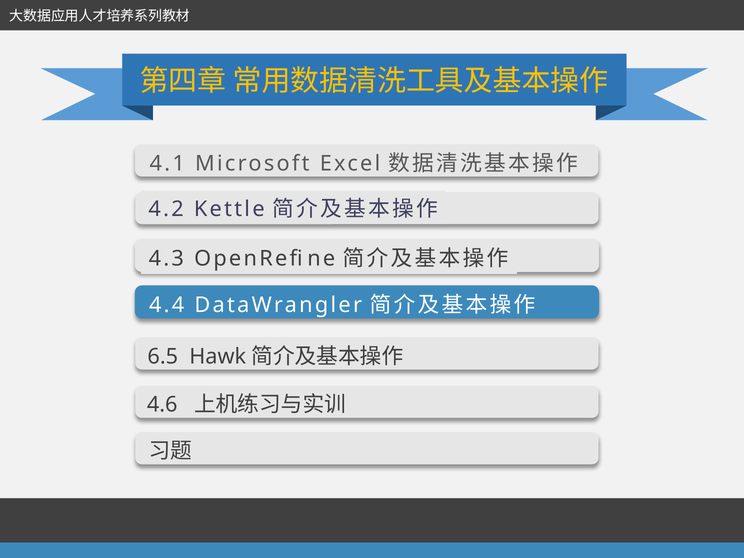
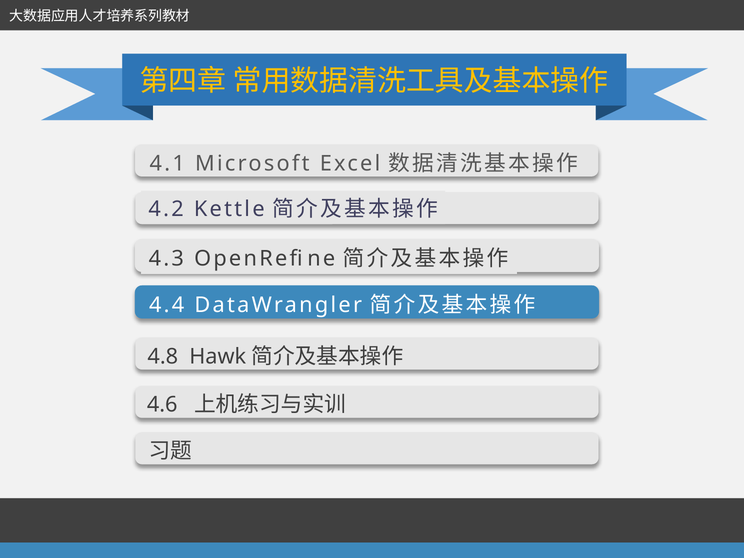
6.5: 6.5 -> 4.8 (163, 357)
